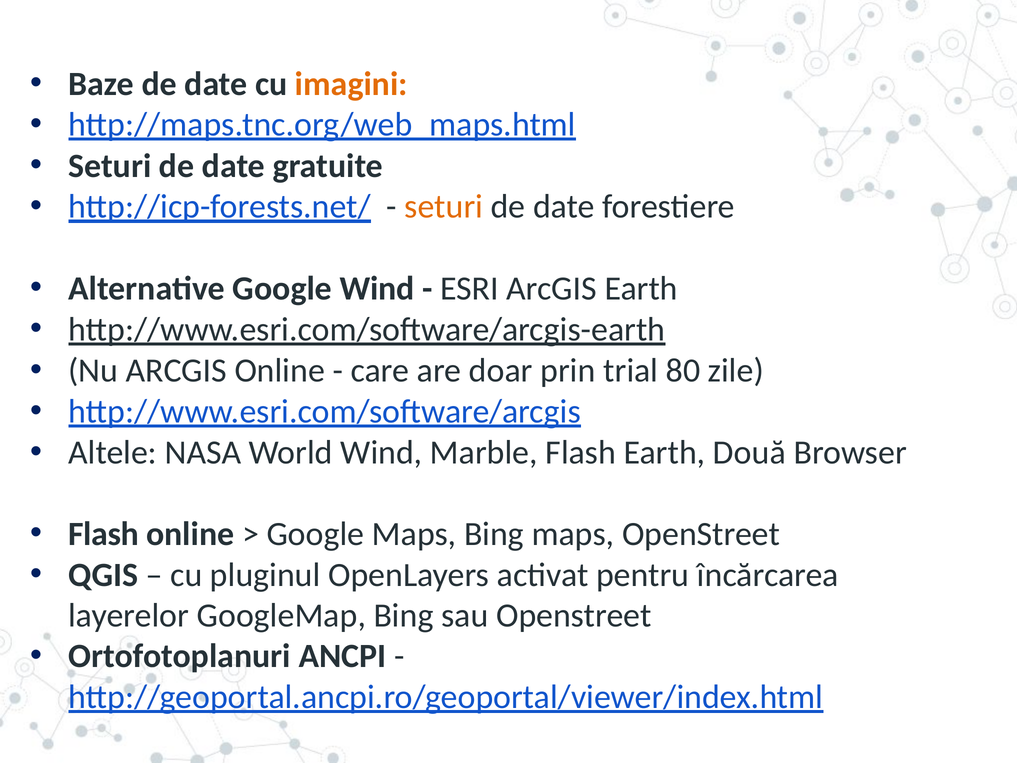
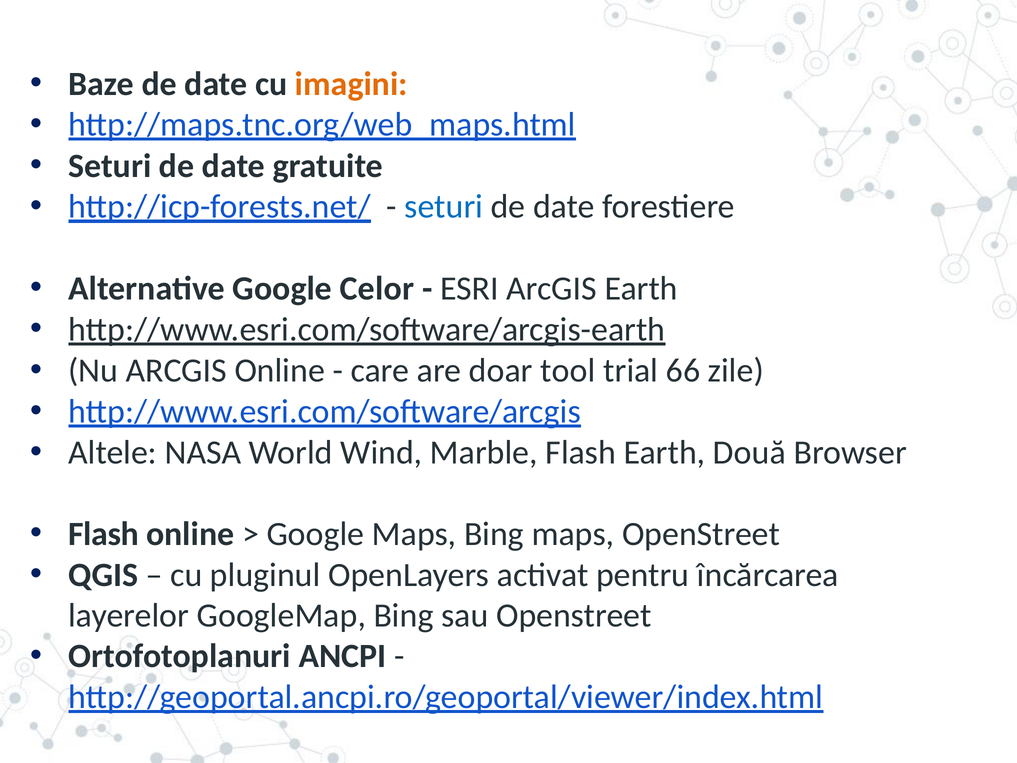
seturi colour: orange -> blue (444, 207)
Google Wind: Wind -> Celor (377, 289)
prin: prin -> tool (568, 371)
80: 80 -> 66 (683, 371)
